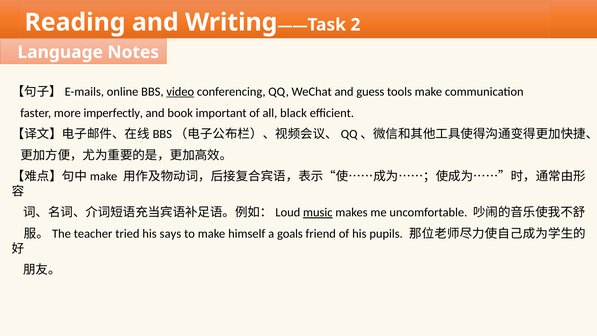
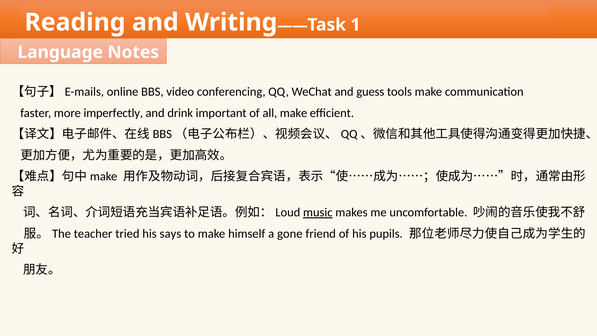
2: 2 -> 1 (355, 25)
video underline: present -> none (180, 92)
book: book -> drink (180, 113)
all black: black -> make (294, 113)
goals: goals -> gone (290, 234)
